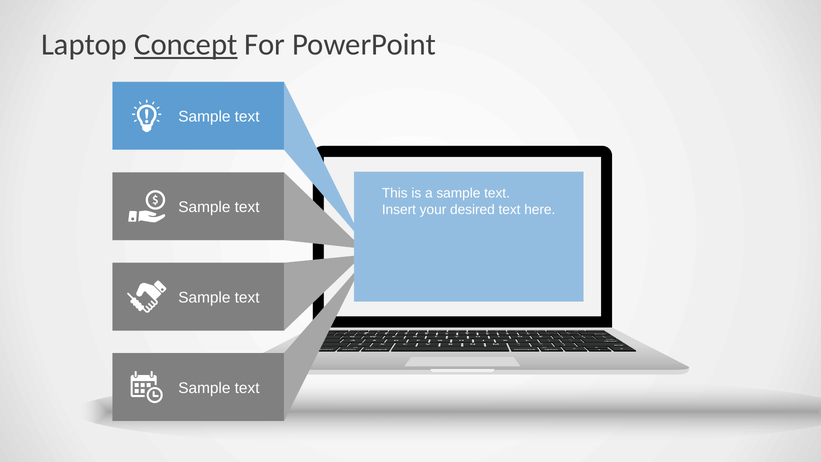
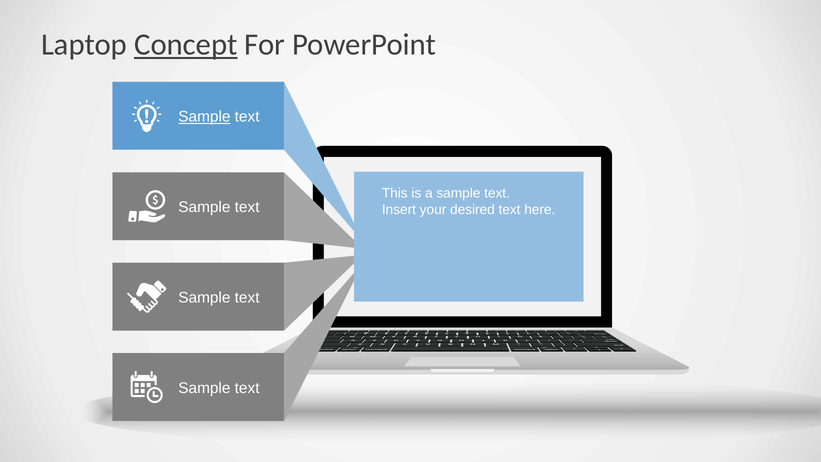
Sample underline: none -> present (204, 117)
